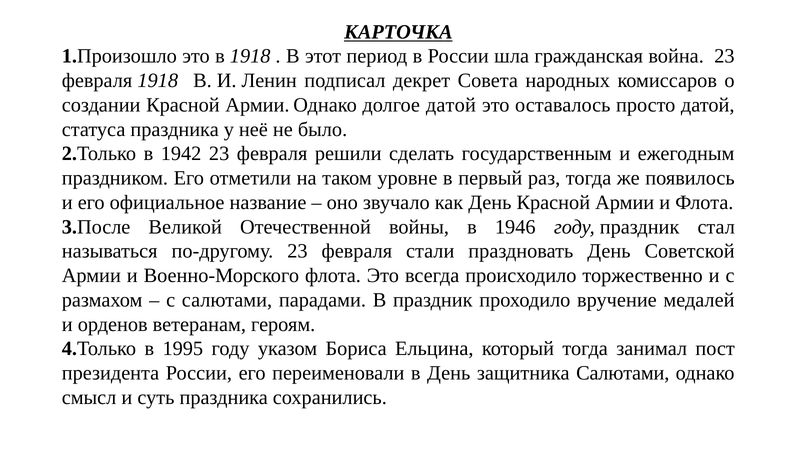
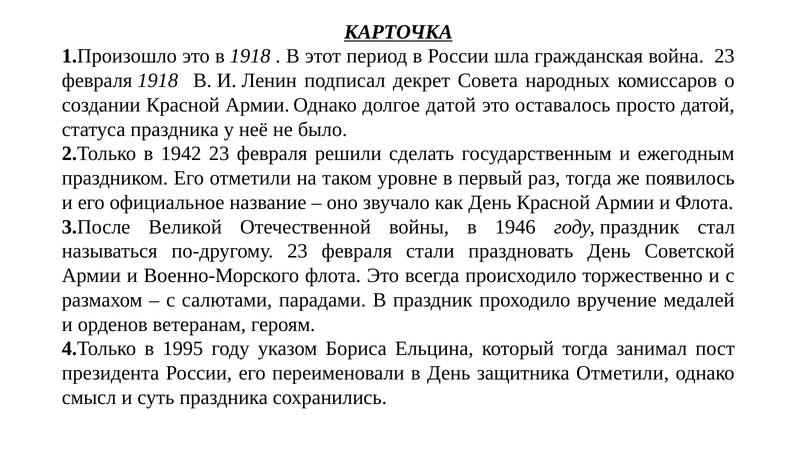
защитника Салютами: Салютами -> Отметили (623, 373)
